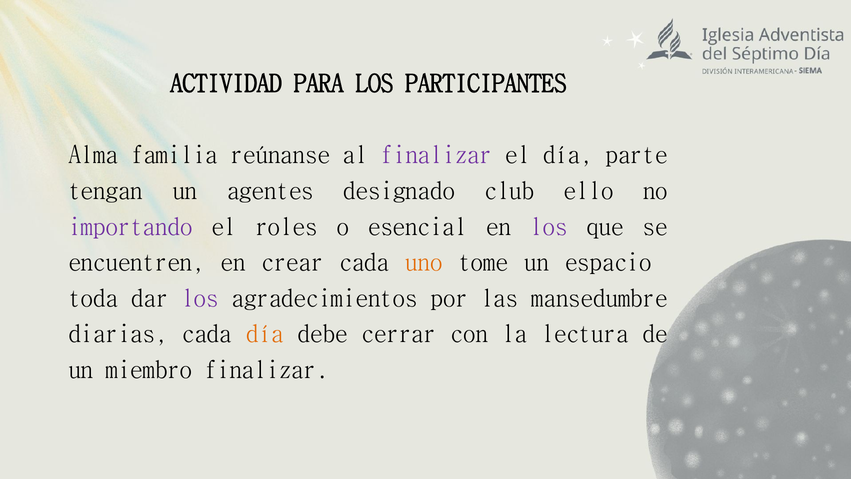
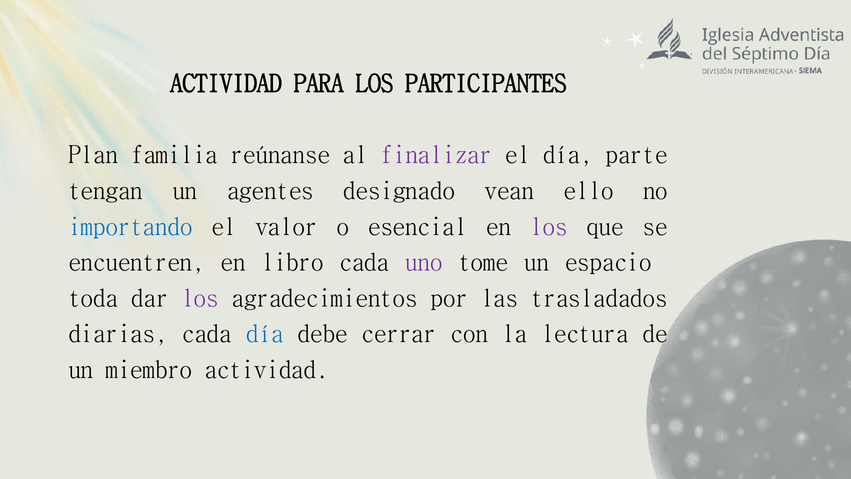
Alma: Alma -> Plan (93, 155)
club: club -> vean (509, 191)
importando colour: purple -> blue (131, 227)
roles: roles -> valor (286, 227)
crear: crear -> libro (293, 262)
uno colour: orange -> purple (424, 262)
mansedumbre: mansedumbre -> trasladados (599, 298)
día colour: orange -> blue (265, 334)
miembro finalizar: finalizar -> actividad (267, 370)
